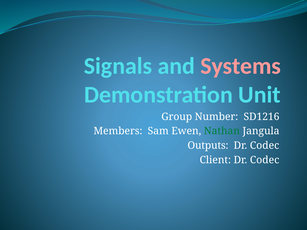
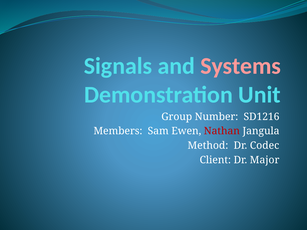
Nathan colour: green -> red (222, 131)
Outputs: Outputs -> Method (208, 146)
Client Dr Codec: Codec -> Major (265, 160)
